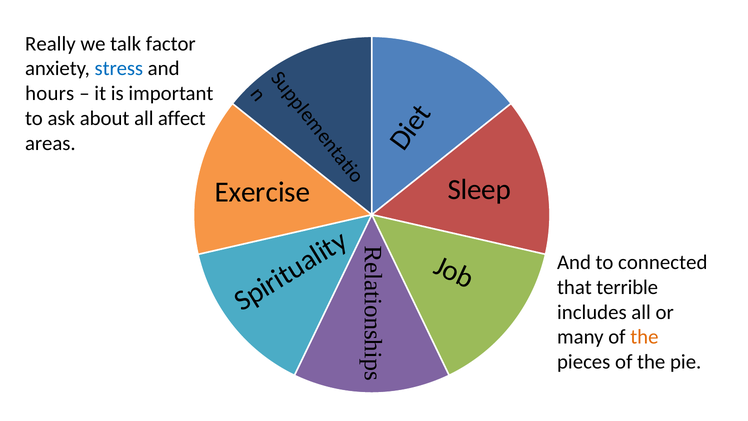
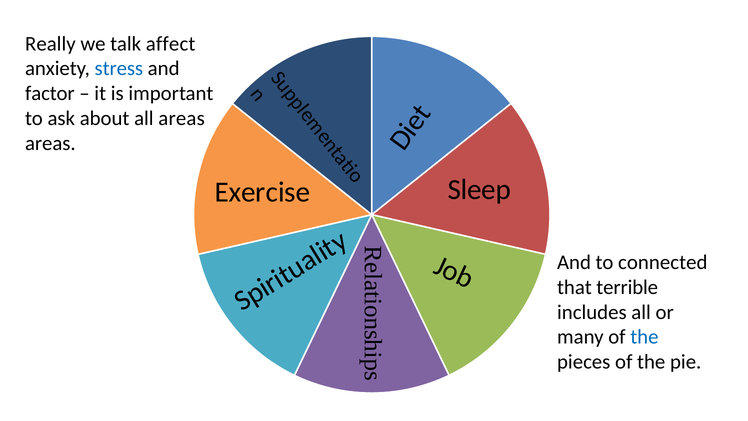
factor: factor -> affect (171, 44)
hours: hours -> factor (50, 94)
all affect: affect -> areas (182, 118)
the colour: orange -> blue (644, 337)
